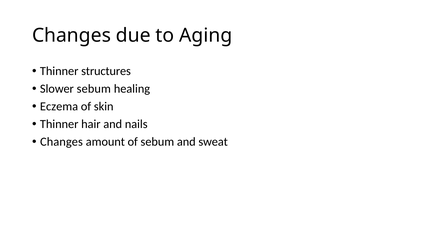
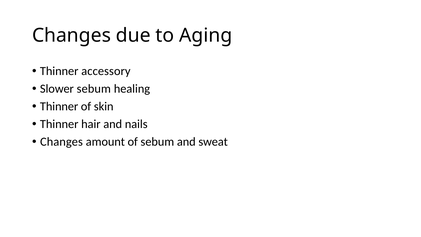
structures: structures -> accessory (106, 71)
Eczema: Eczema -> Thinner (59, 106)
